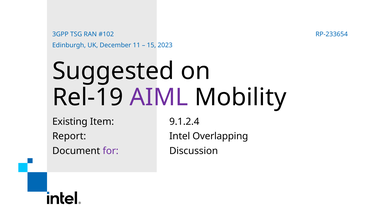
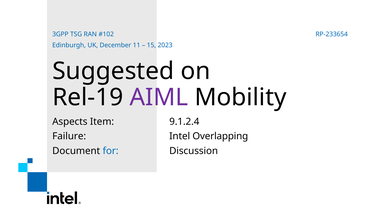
Existing: Existing -> Aspects (70, 122)
Report: Report -> Failure (69, 136)
for colour: purple -> blue (111, 151)
